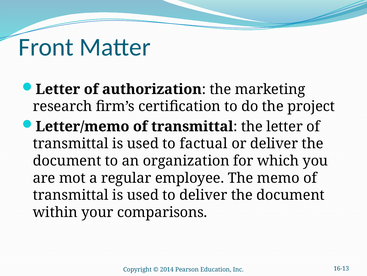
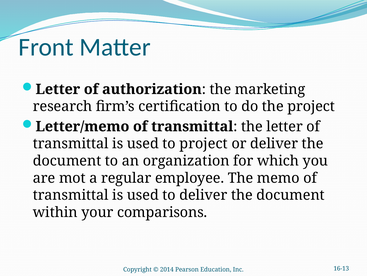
to factual: factual -> project (204, 143)
